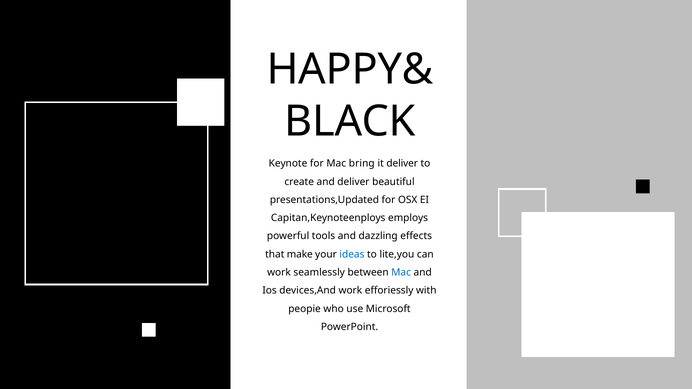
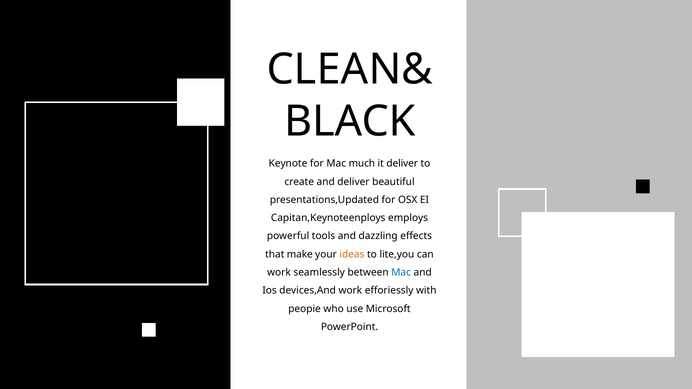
HAPPY&: HAPPY& -> CLEAN& (350, 70)
bring: bring -> much (362, 164)
ideas colour: blue -> orange (352, 254)
